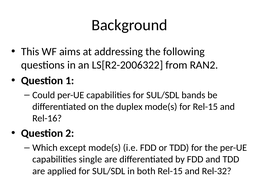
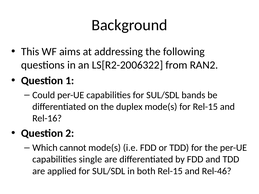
except: except -> cannot (73, 148)
Rel-32: Rel-32 -> Rel-46 (217, 171)
